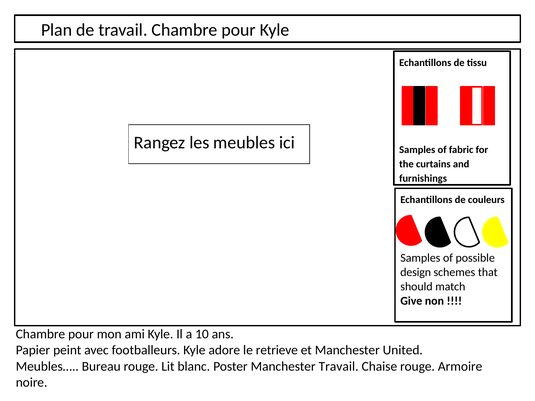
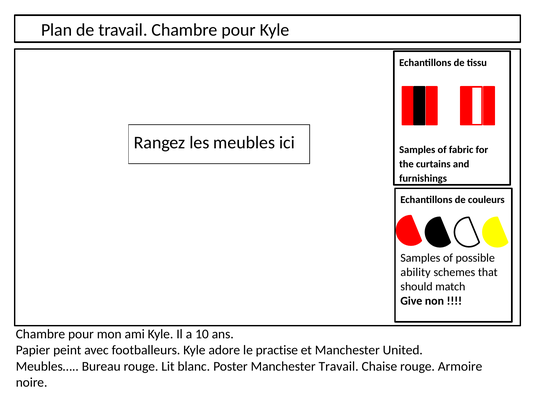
design: design -> ability (416, 272)
retrieve: retrieve -> practise (277, 350)
